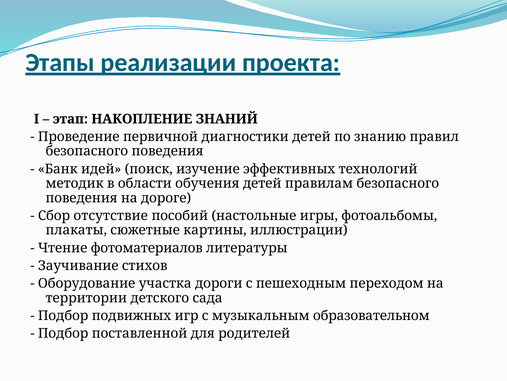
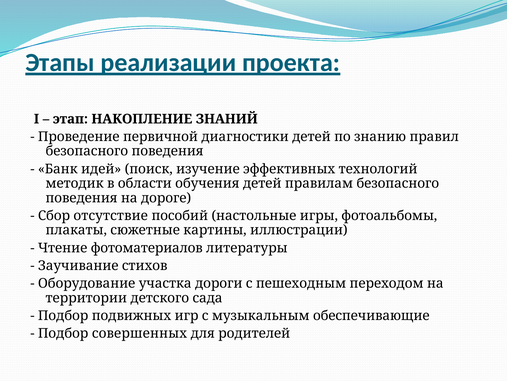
образовательном: образовательном -> обеспечивающие (371, 315)
поставленной: поставленной -> совершенных (139, 333)
